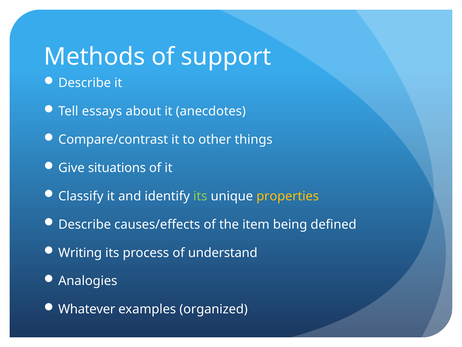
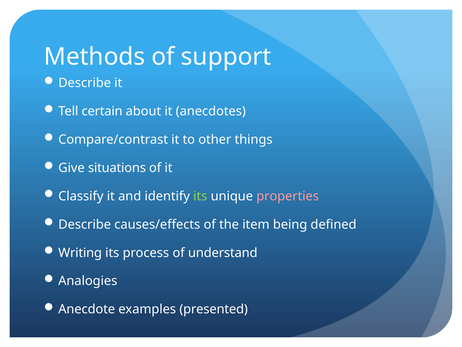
essays: essays -> certain (102, 111)
properties colour: yellow -> pink (288, 196)
Whatever: Whatever -> Anecdote (87, 309)
organized: organized -> presented (214, 309)
